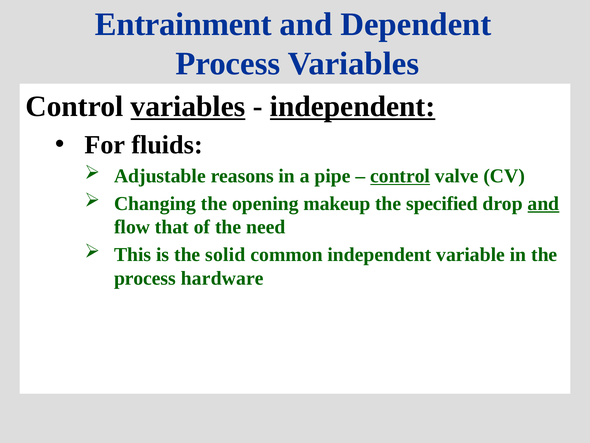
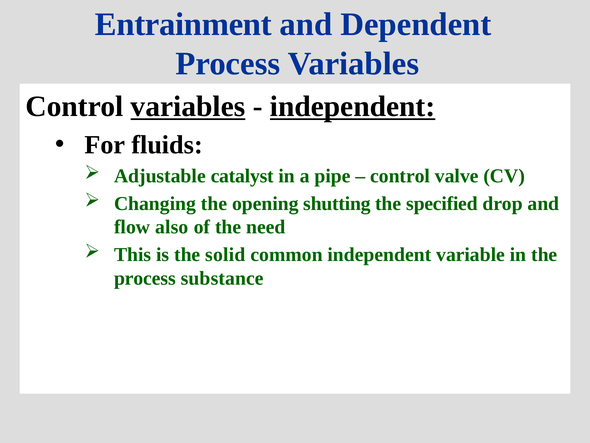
reasons: reasons -> catalyst (242, 176)
control underline: present -> none (400, 176)
makeup: makeup -> shutting (337, 203)
and underline: present -> none (543, 203)
that: that -> also (172, 227)
hardware: hardware -> substance (222, 278)
